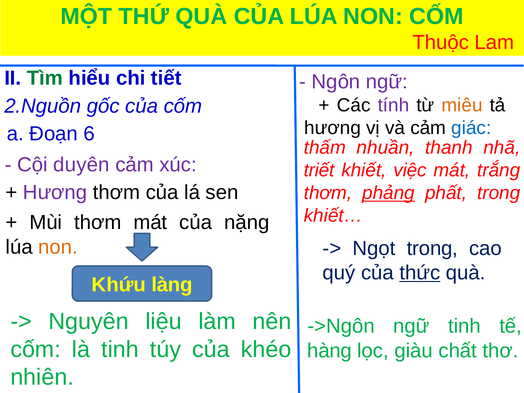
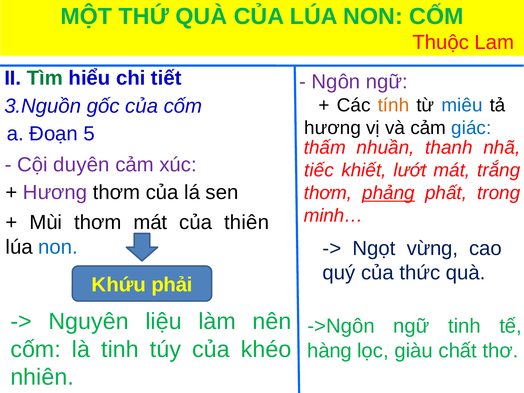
tính colour: purple -> orange (393, 105)
miêu colour: orange -> blue (462, 105)
2.Nguồn: 2.Nguồn -> 3.Nguồn (43, 106)
6: 6 -> 5 (89, 134)
triết: triết -> tiếc (319, 170)
việc: việc -> lướt (410, 170)
khiết…: khiết… -> minh… (333, 216)
nặng: nặng -> thiên (247, 223)
non colour: orange -> blue (58, 247)
Ngọt trong: trong -> vừng (432, 248)
thức underline: present -> none (420, 273)
làng: làng -> phải (172, 285)
